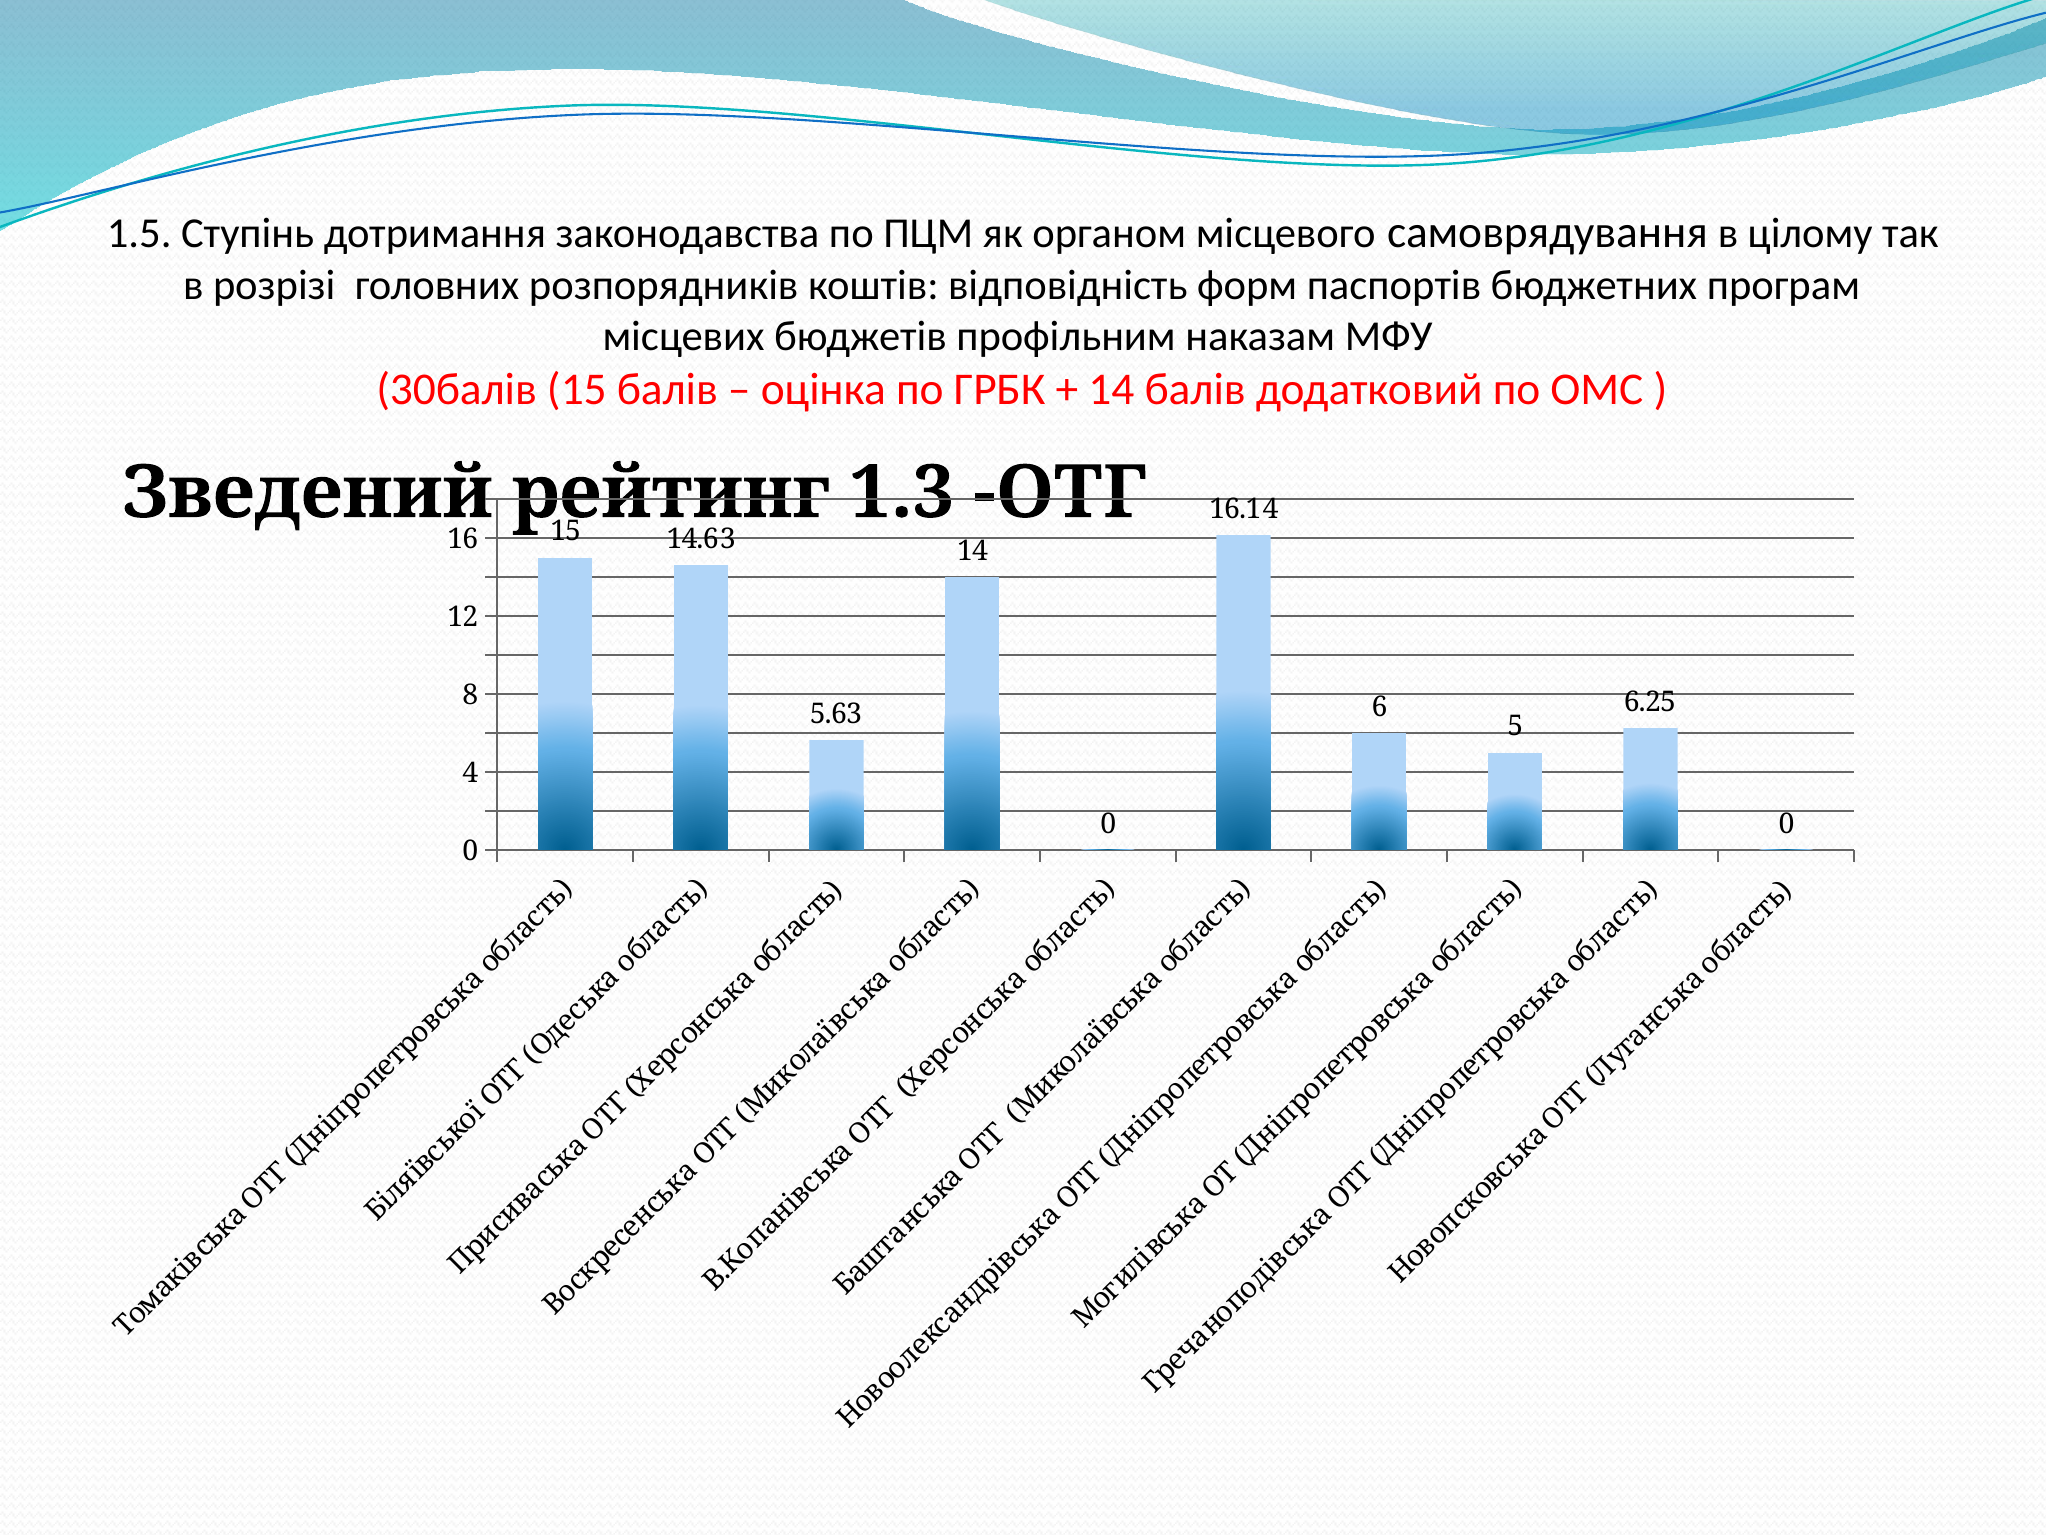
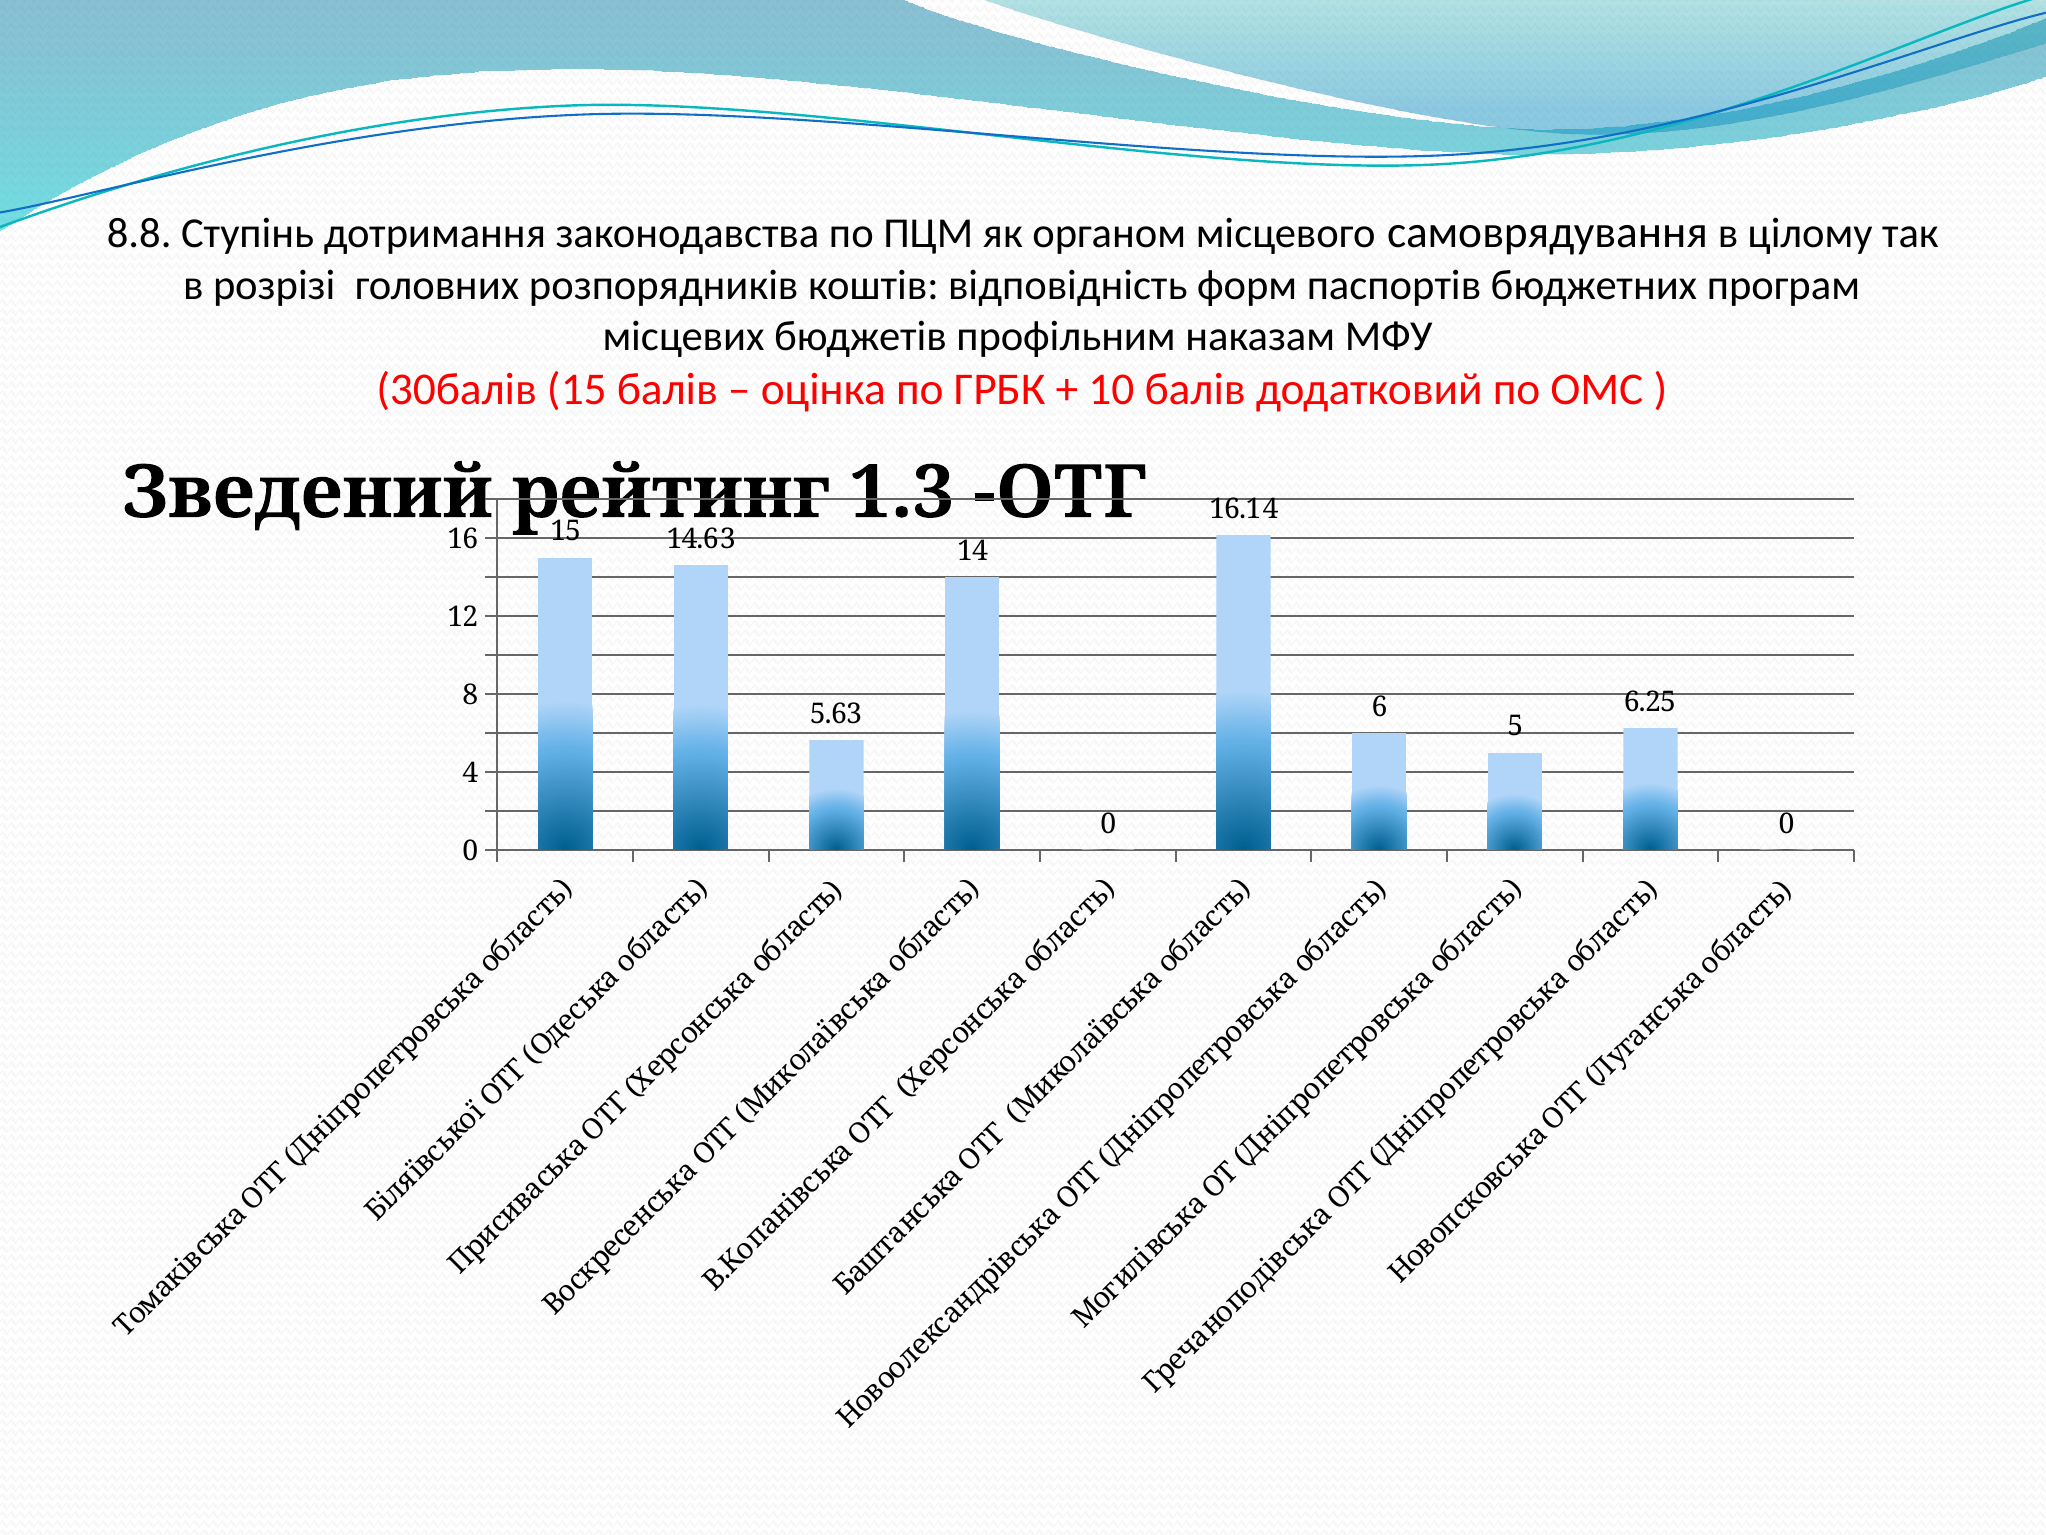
1.5: 1.5 -> 8.8 (139, 233)
14: 14 -> 10 (1111, 389)
